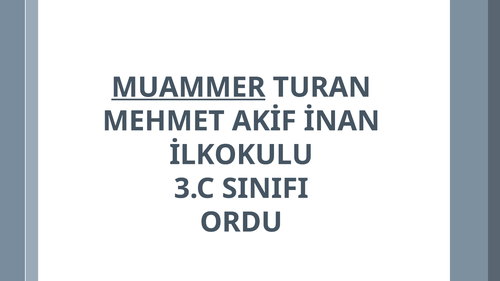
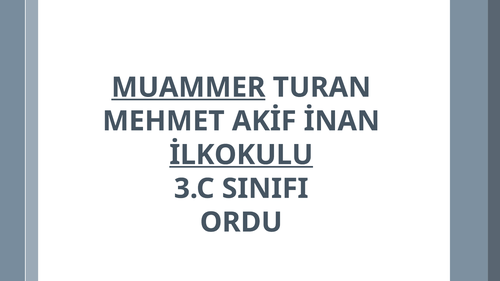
İLKOKULU underline: none -> present (241, 155)
